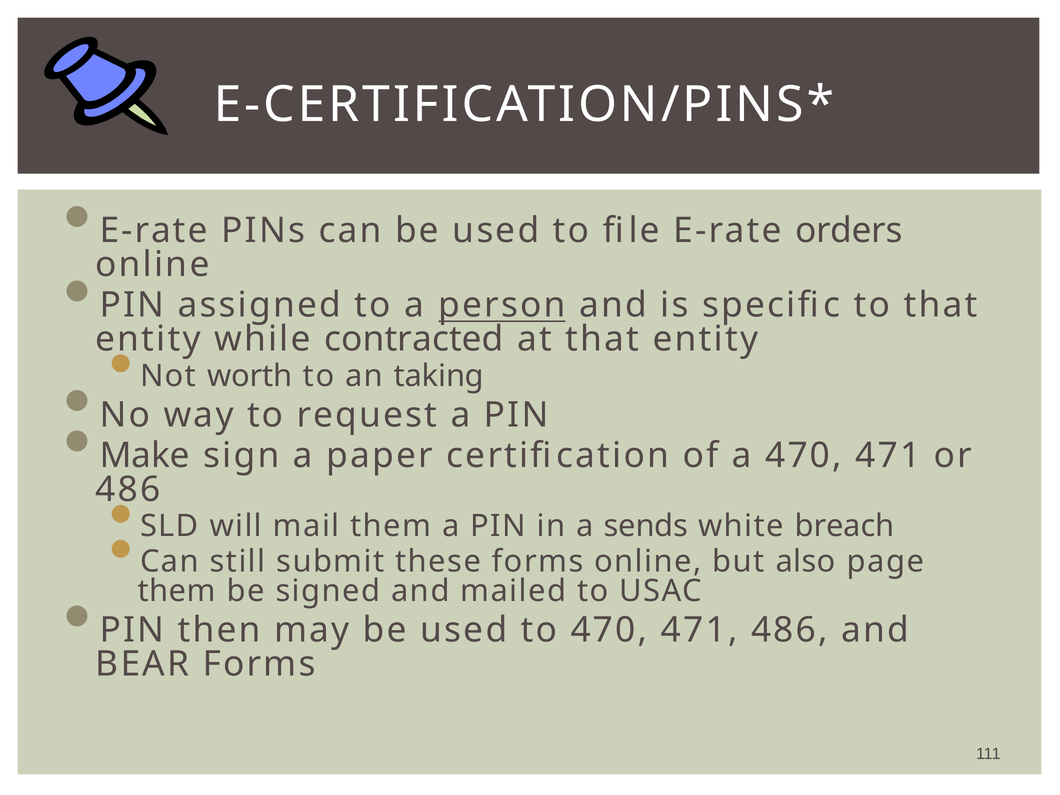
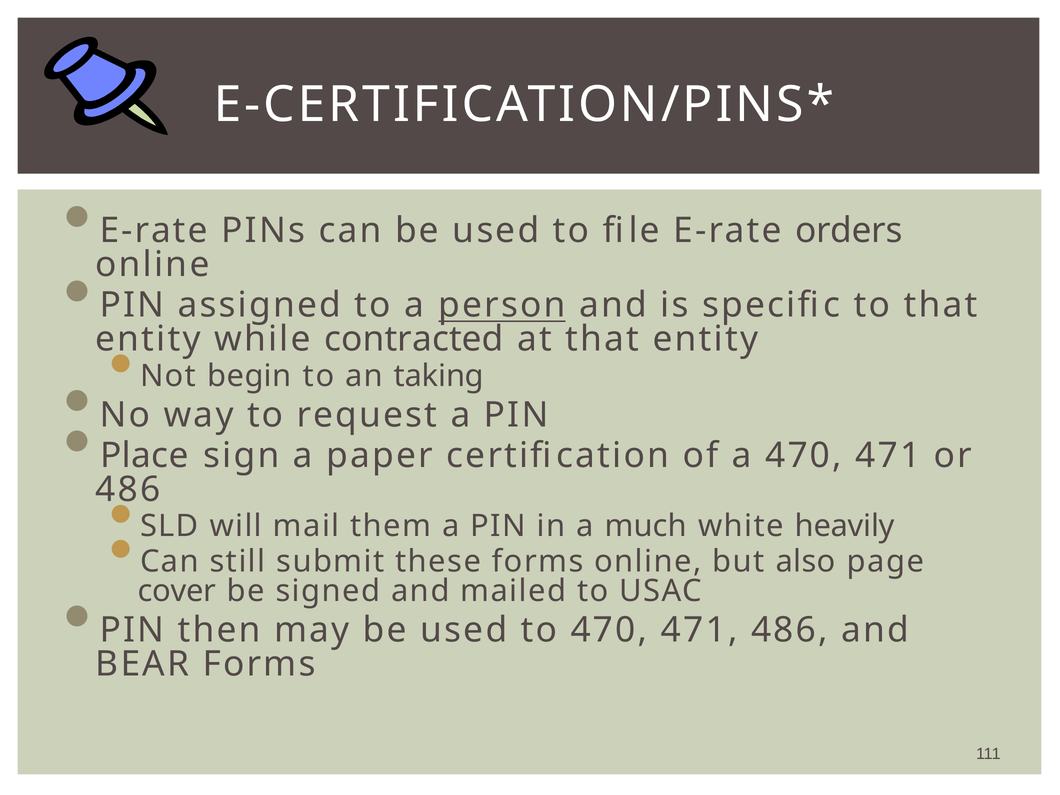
worth: worth -> begin (249, 376)
Make: Make -> Place (144, 455)
sends: sends -> much (646, 526)
breach: breach -> heavily (845, 526)
them: them -> cover (177, 591)
